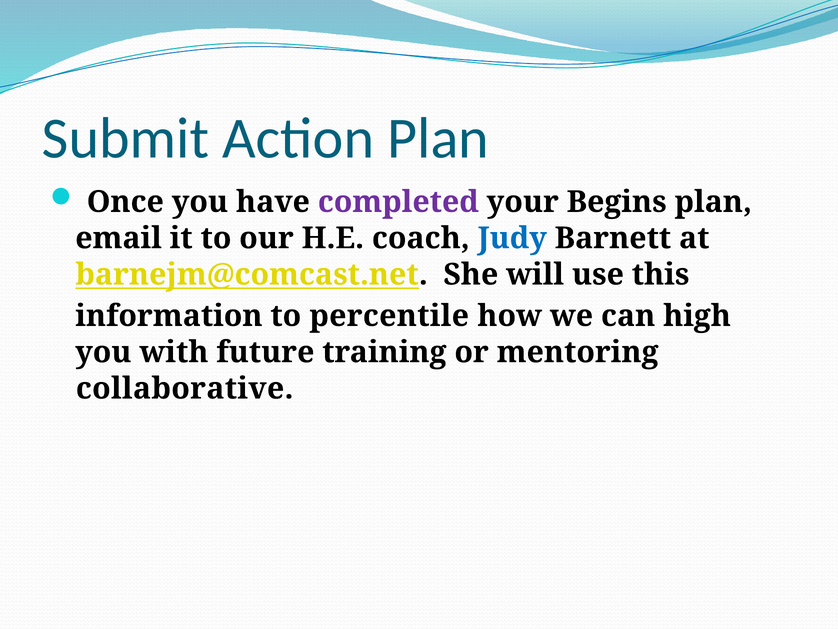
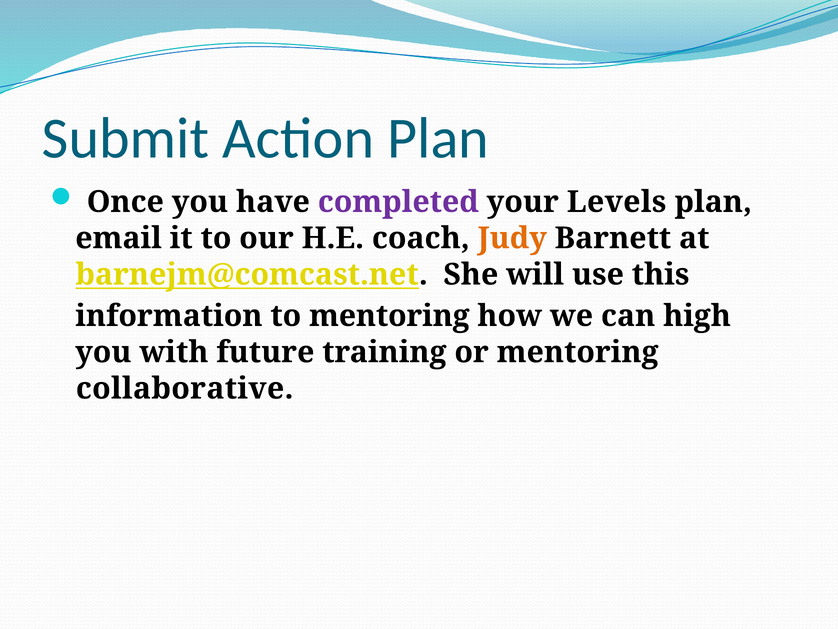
Begins: Begins -> Levels (617, 202)
Judy colour: blue -> orange (512, 238)
to percentile: percentile -> mentoring (389, 316)
